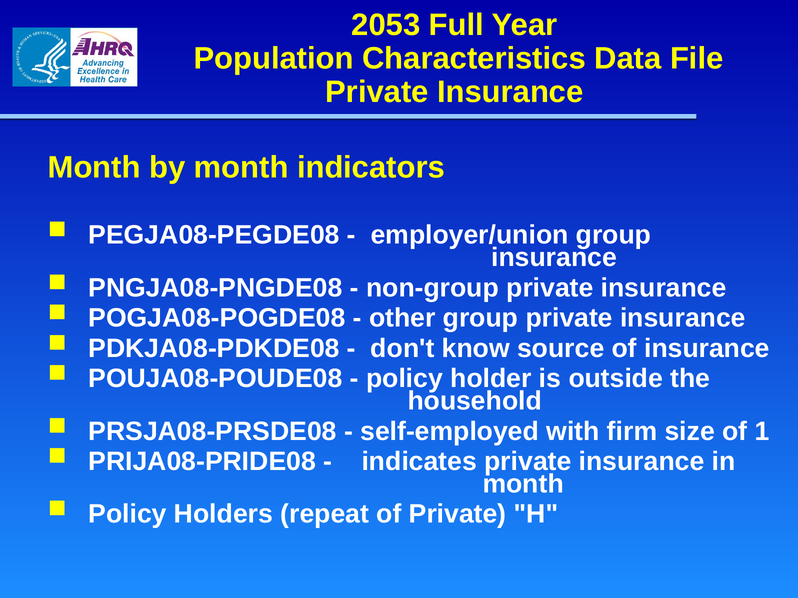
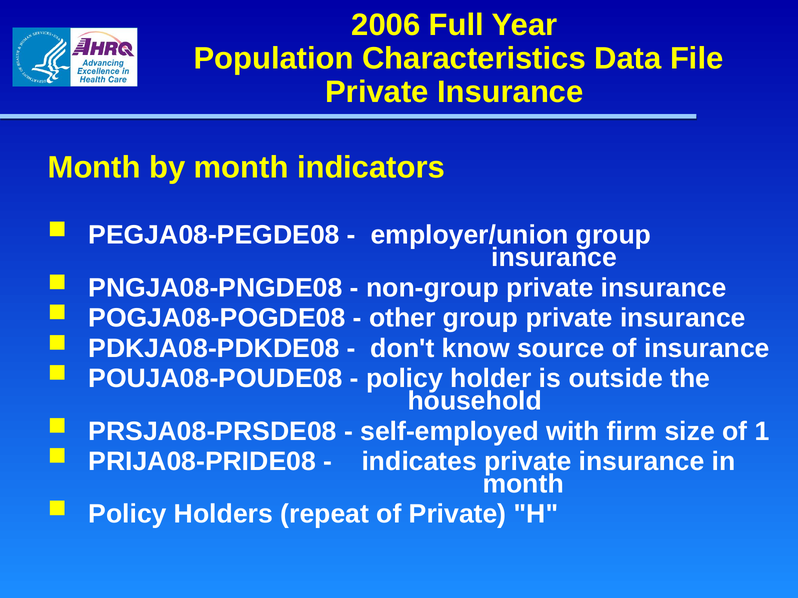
2053: 2053 -> 2006 (386, 25)
